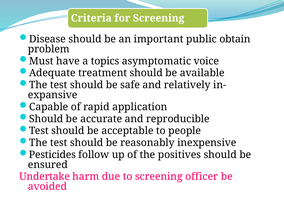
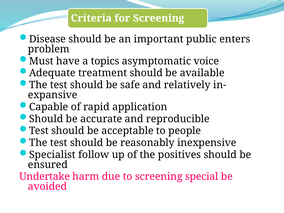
obtain: obtain -> enters (235, 39)
Pesticides: Pesticides -> Specialist (52, 155)
officer: officer -> special (202, 177)
